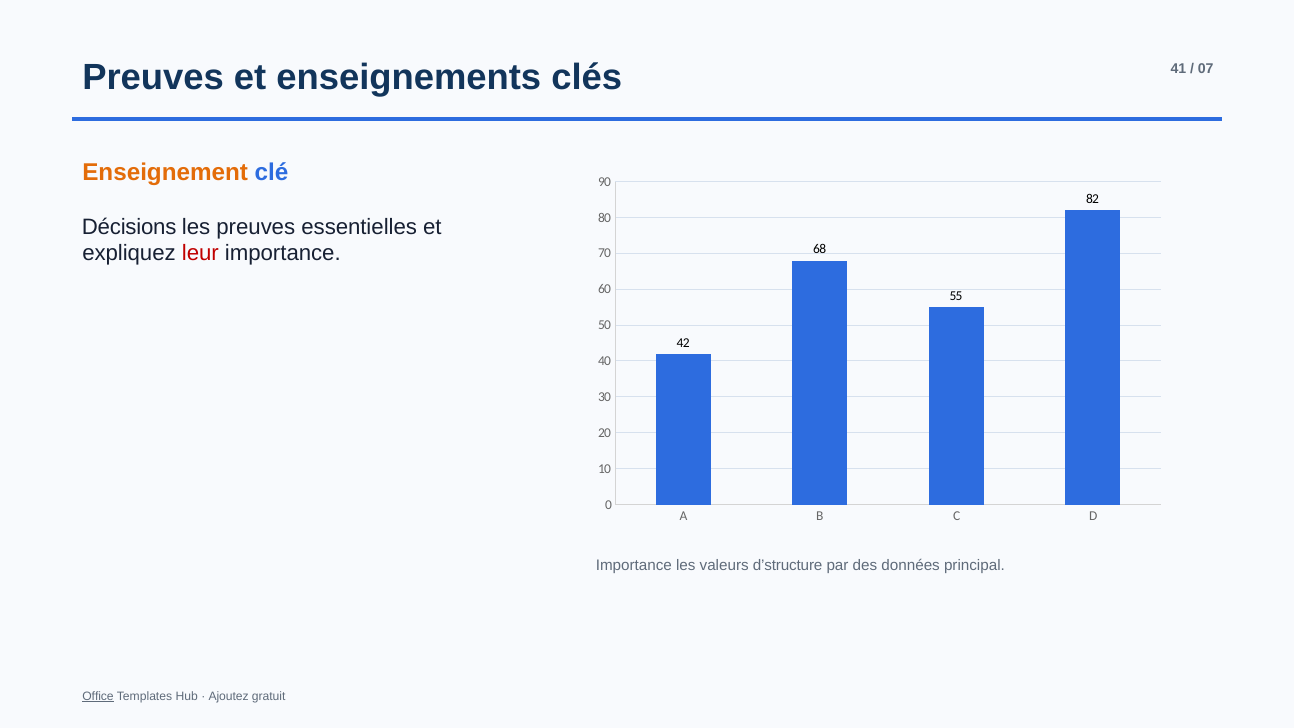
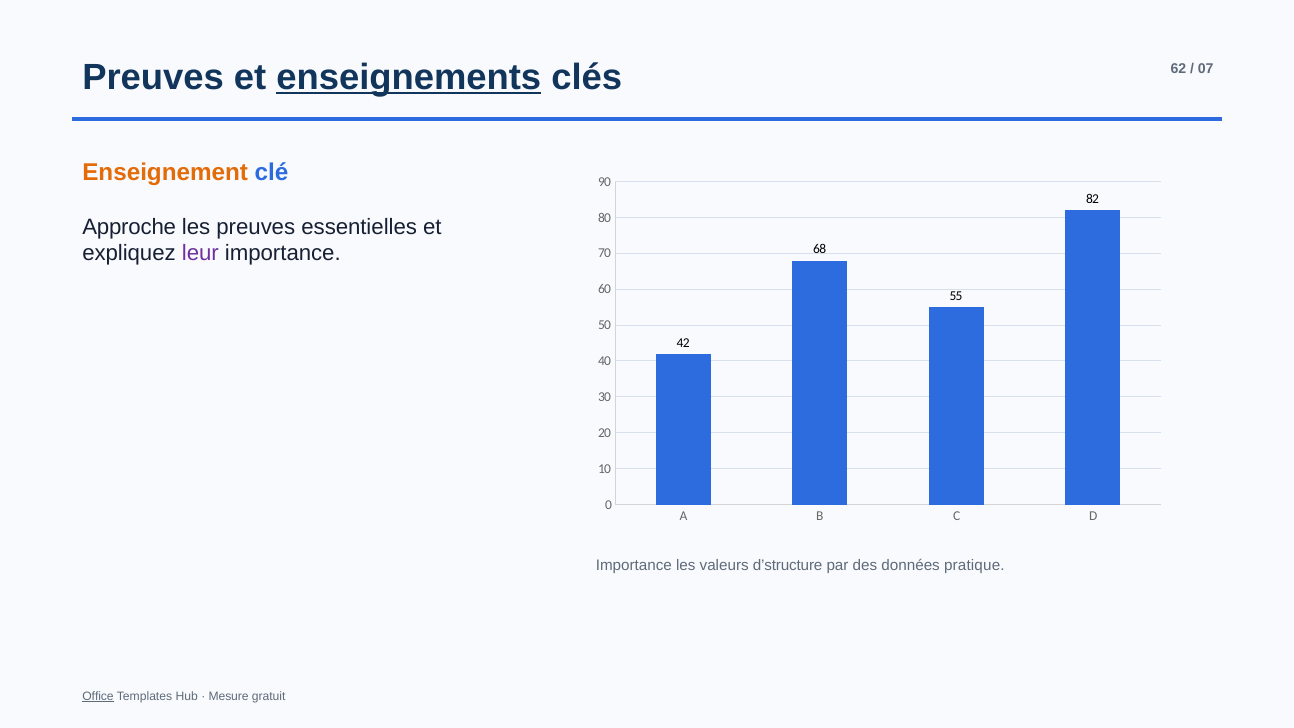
enseignements underline: none -> present (409, 78)
41: 41 -> 62 (1178, 69)
Décisions: Décisions -> Approche (129, 227)
leur colour: red -> purple (200, 254)
principal: principal -> pratique (974, 566)
Ajoutez: Ajoutez -> Mesure (229, 696)
